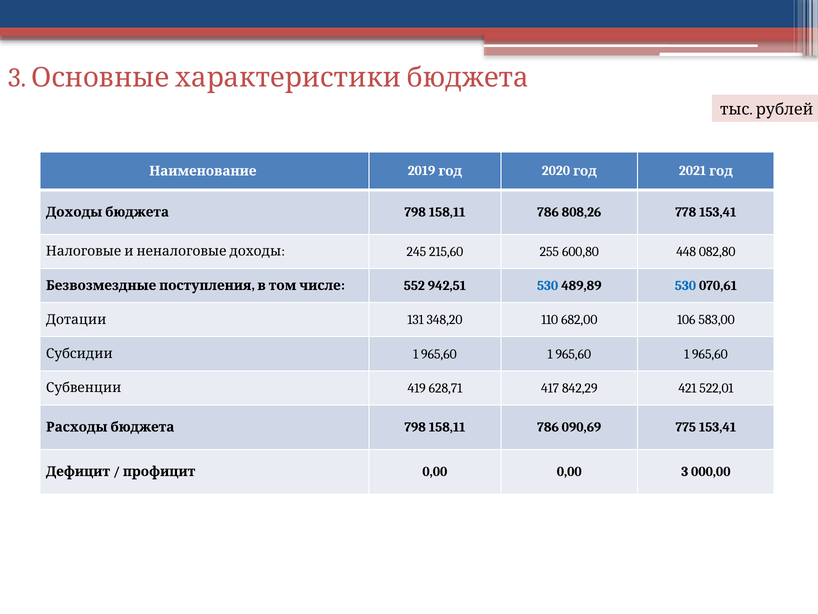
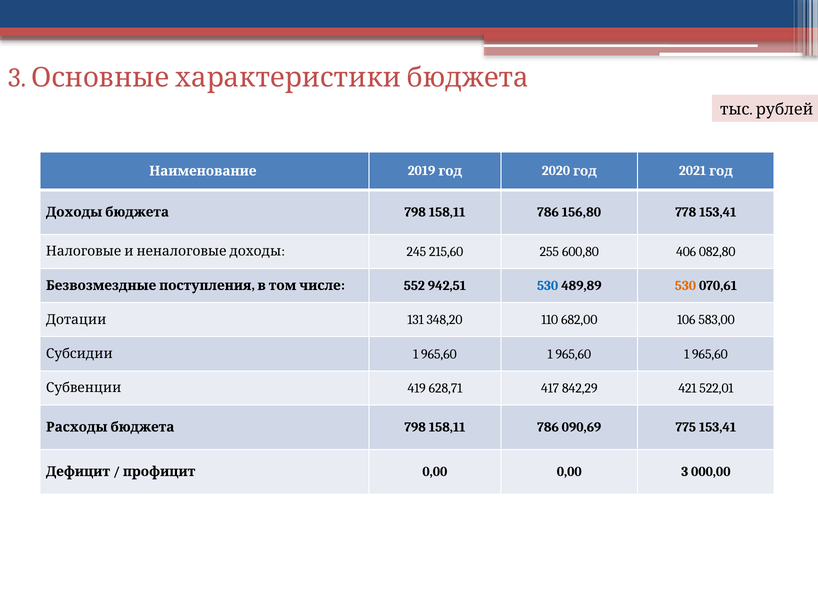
808,26: 808,26 -> 156,80 (581, 212)
448: 448 -> 406 (686, 252)
530 colour: blue -> orange (685, 286)
